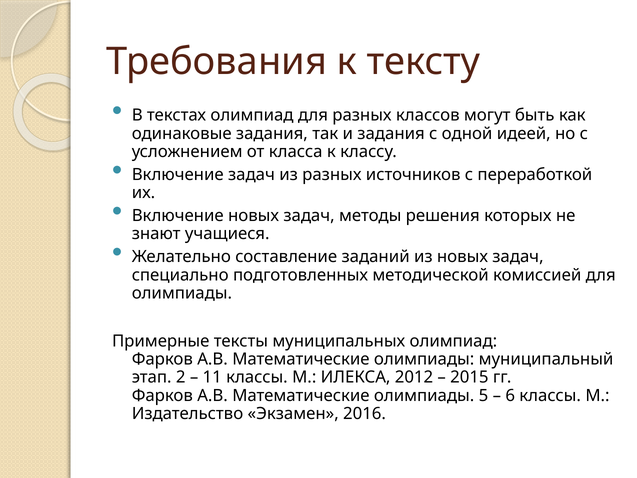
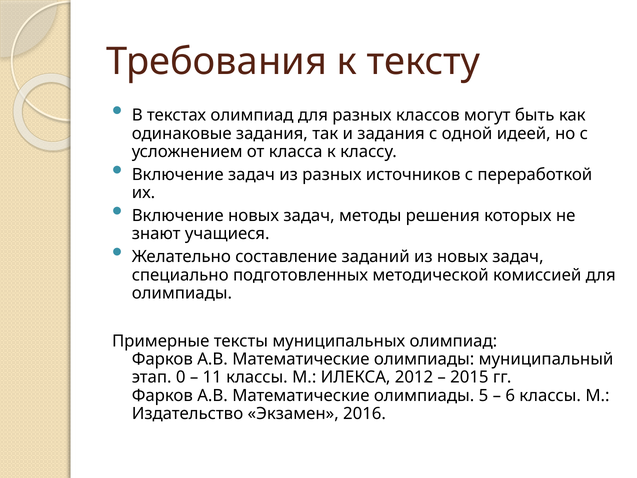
2: 2 -> 0 (181, 377)
